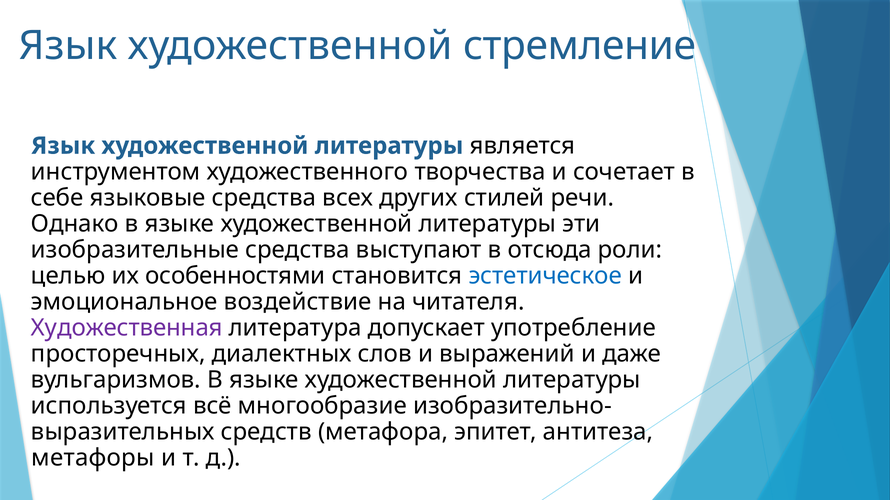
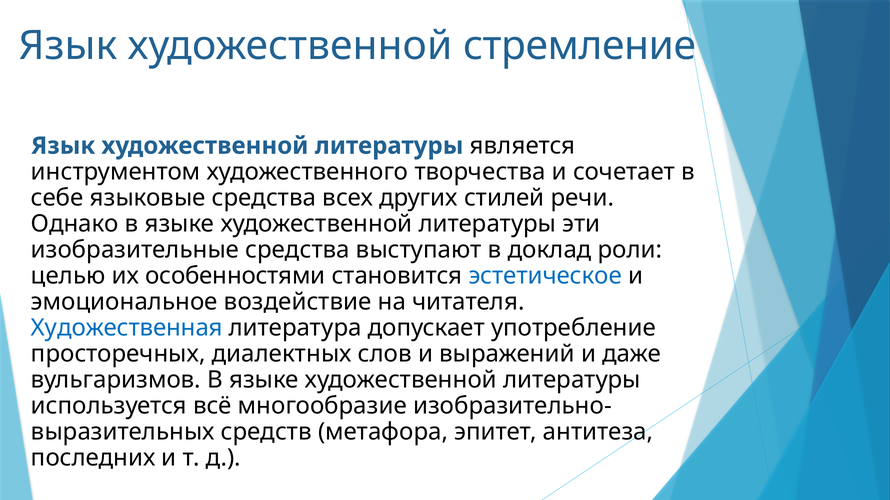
отсюда: отсюда -> доклад (550, 250)
Художественная colour: purple -> blue (127, 328)
метафоры: метафоры -> последних (93, 458)
